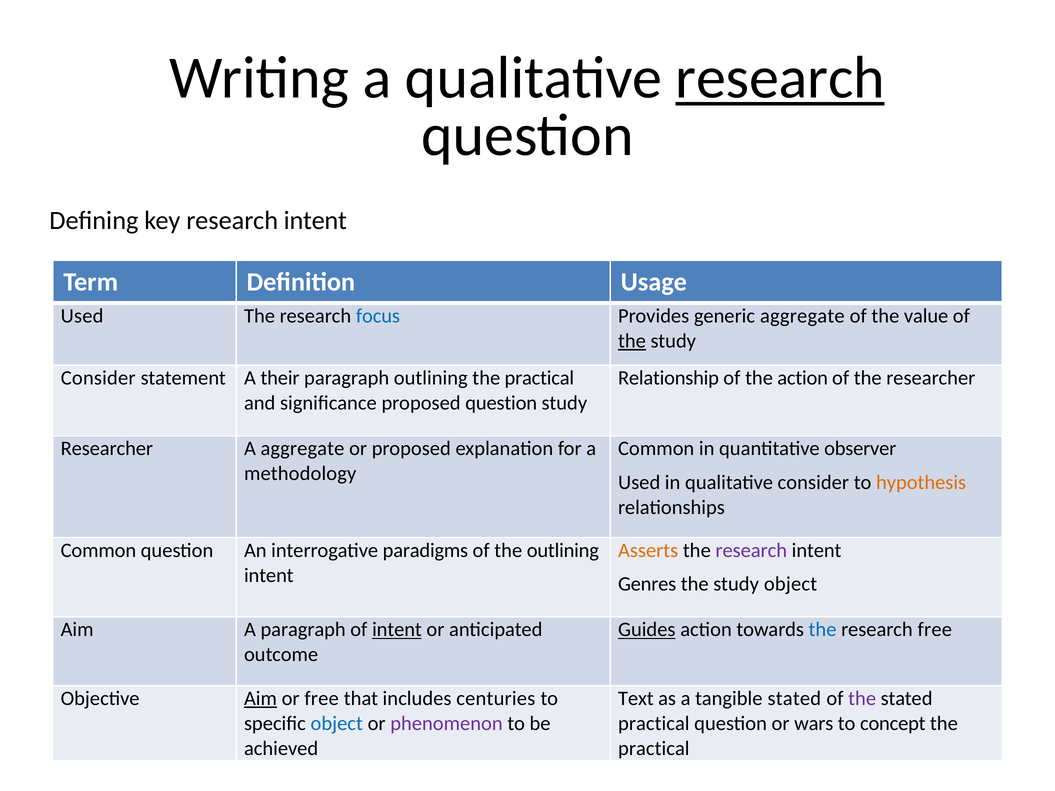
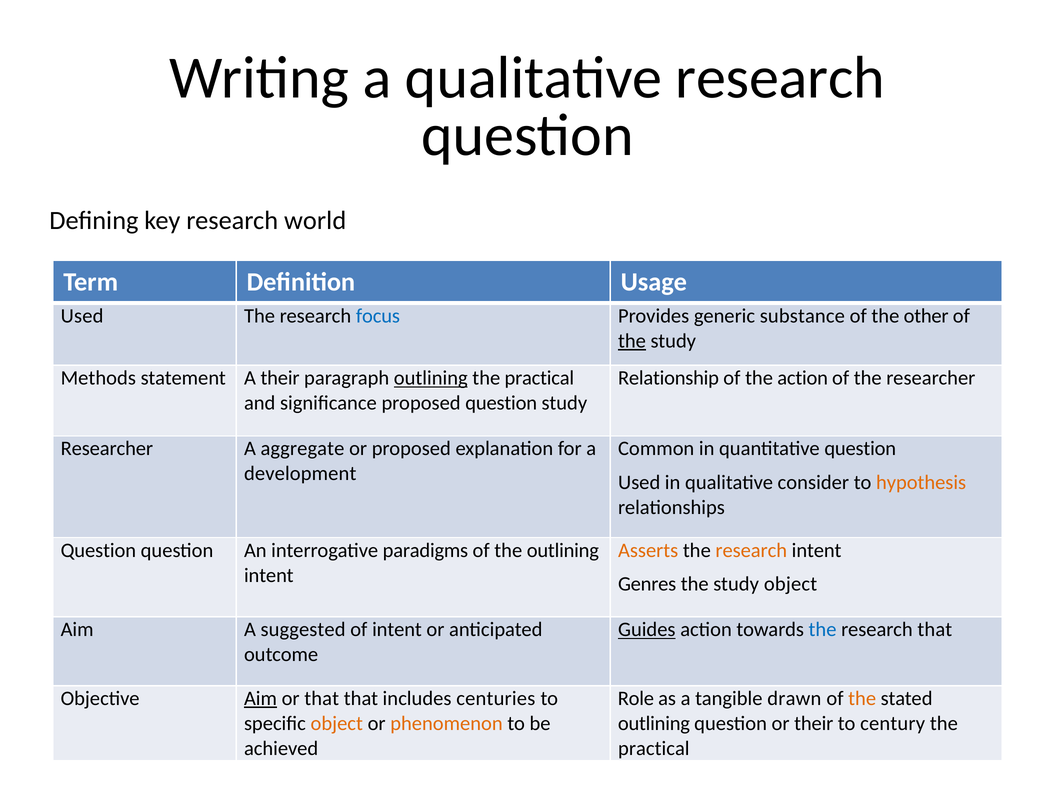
research underline: present -> none (780, 78)
key research intent: intent -> world (315, 220)
generic aggregate: aggregate -> substance (802, 316)
value: value -> other (926, 316)
Consider: Consider -> Methods (98, 378)
outlining underline: none -> present (431, 378)
quantitative observer: observer -> question (860, 449)
methodology: methodology -> development (300, 474)
Common: Common -> Question (98, 551)
research colour: purple -> orange (751, 551)
A paragraph: paragraph -> suggested (303, 630)
intent underline: present -> none (397, 630)
research free: free -> that (935, 630)
or free: free -> that (322, 699)
Text: Text -> Role (636, 699)
tangible stated: stated -> drawn (794, 699)
the colour: purple -> orange (862, 699)
object colour: blue -> orange (337, 724)
phenomenon colour: purple -> orange (446, 724)
practical: practical -> outlining (654, 724)
or wars: wars -> their (814, 724)
concept: concept -> century (893, 724)
